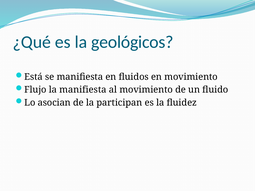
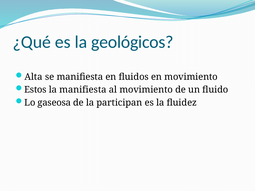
Está: Está -> Alta (33, 77)
Flujo: Flujo -> Estos (35, 90)
asocian: asocian -> gaseosa (54, 103)
